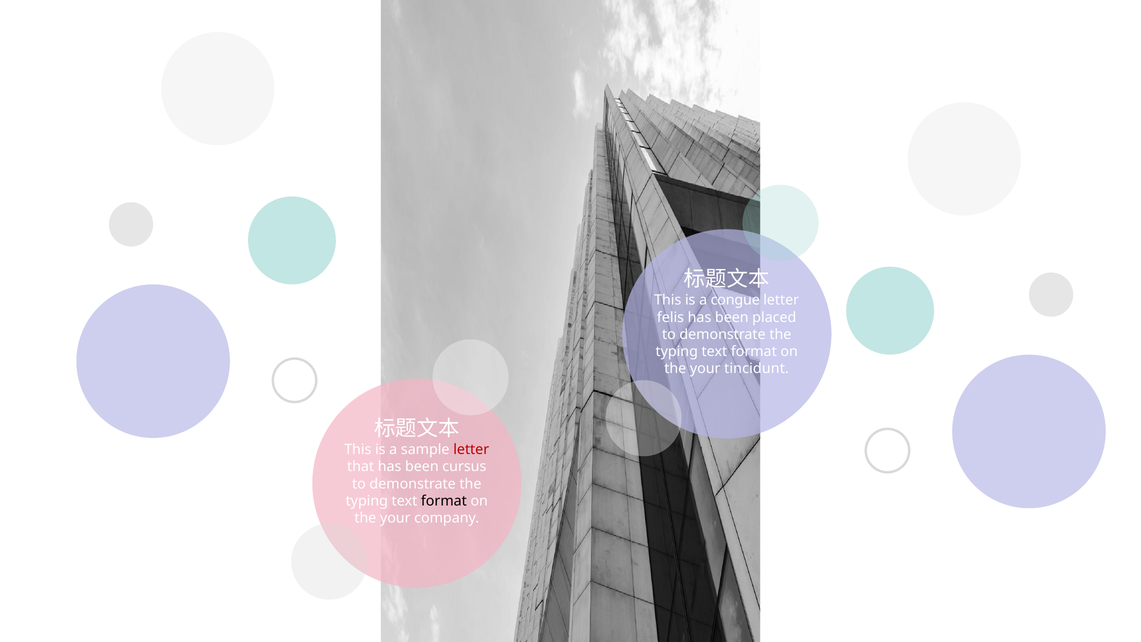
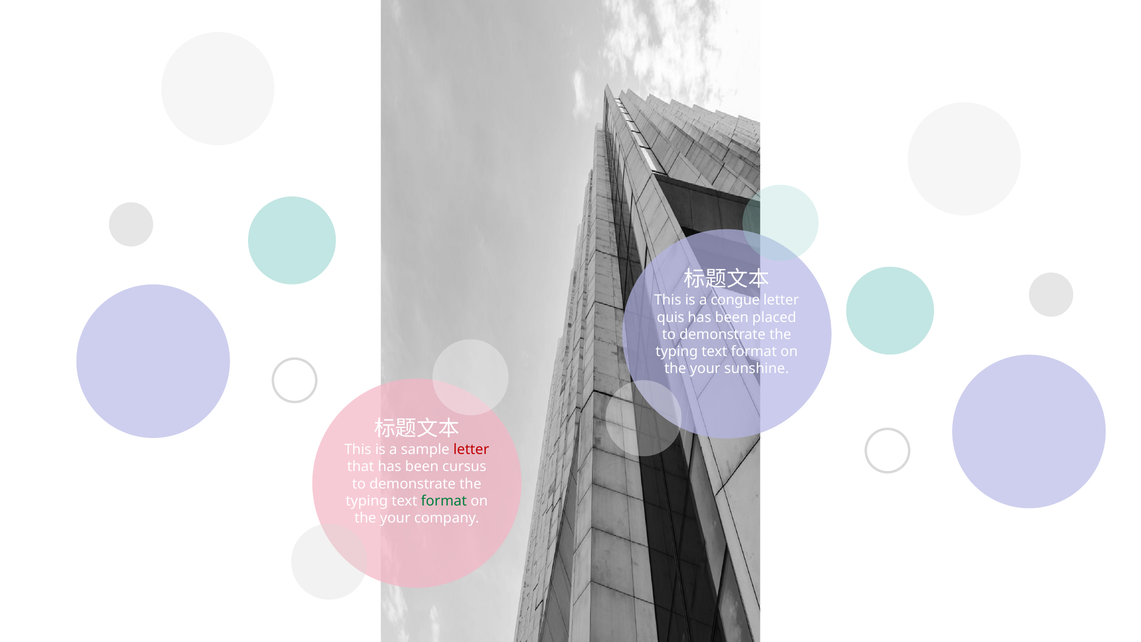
felis: felis -> quis (671, 317)
tincidunt: tincidunt -> sunshine (757, 369)
format colour: black -> green (444, 501)
